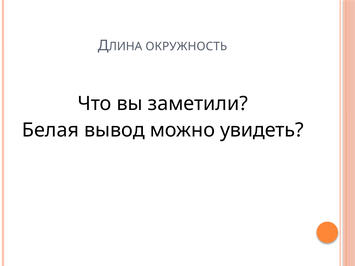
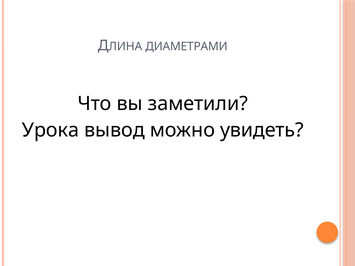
ОКРУЖНОСТЬ: ОКРУЖНОСТЬ -> ДИАМЕТРАМИ (186, 46)
Белая: Белая -> Урока (50, 130)
